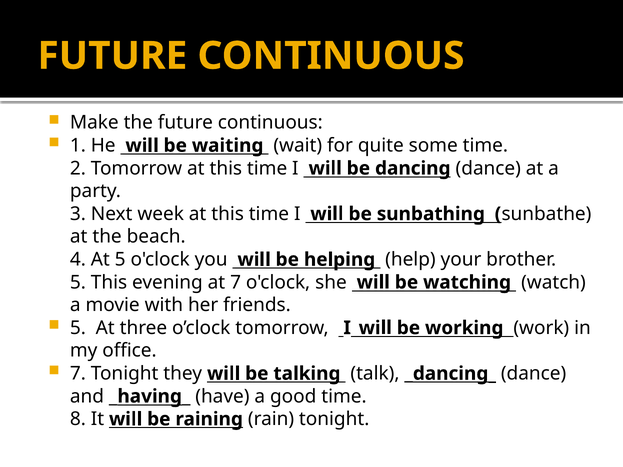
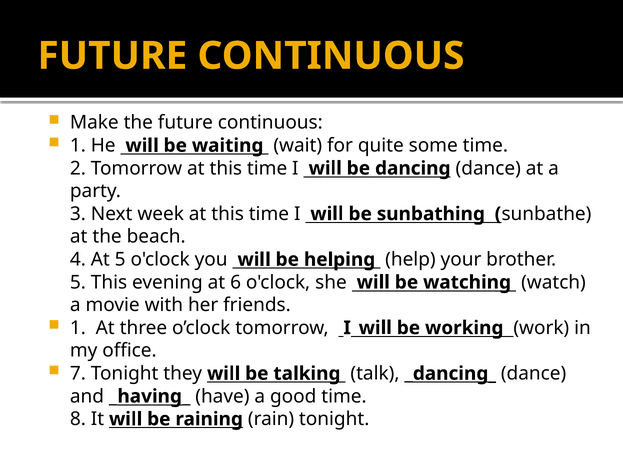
at 7: 7 -> 6 (236, 282)
5: 5 -> 1 (78, 328)
